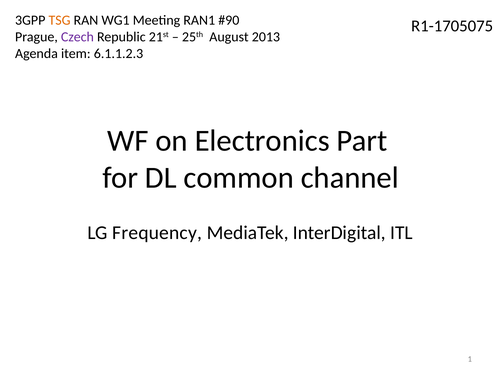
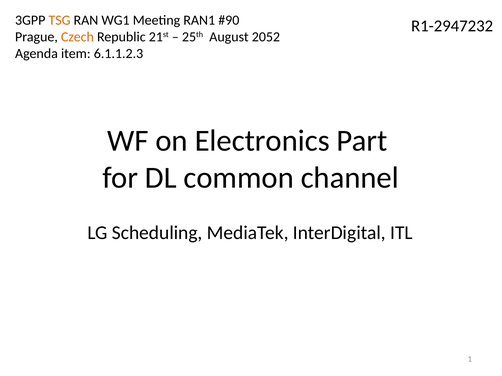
R1-1705075: R1-1705075 -> R1-2947232 (452, 26)
Czech colour: purple -> orange (77, 37)
2013: 2013 -> 2052 (266, 37)
Frequency: Frequency -> Scheduling (157, 233)
